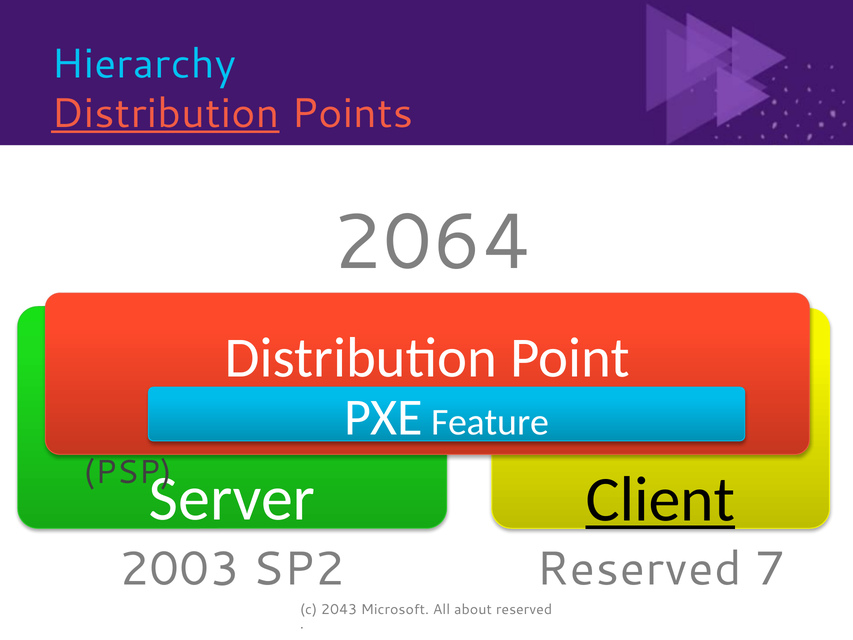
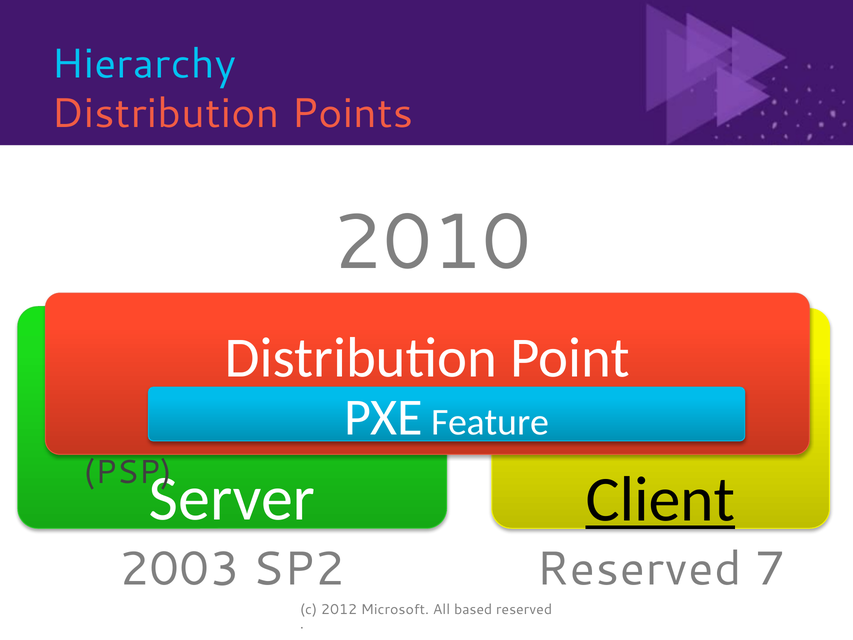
Distribution underline: present -> none (165, 114)
2064: 2064 -> 2010 (432, 242)
2043: 2043 -> 2012 (339, 609)
about: about -> based (473, 609)
